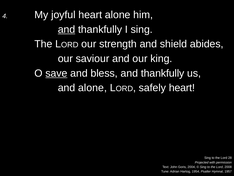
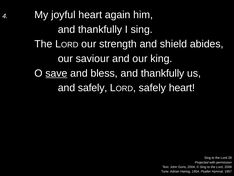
heart alone: alone -> again (118, 15)
and underline: present -> none (67, 29)
and alone: alone -> safely (93, 88)
